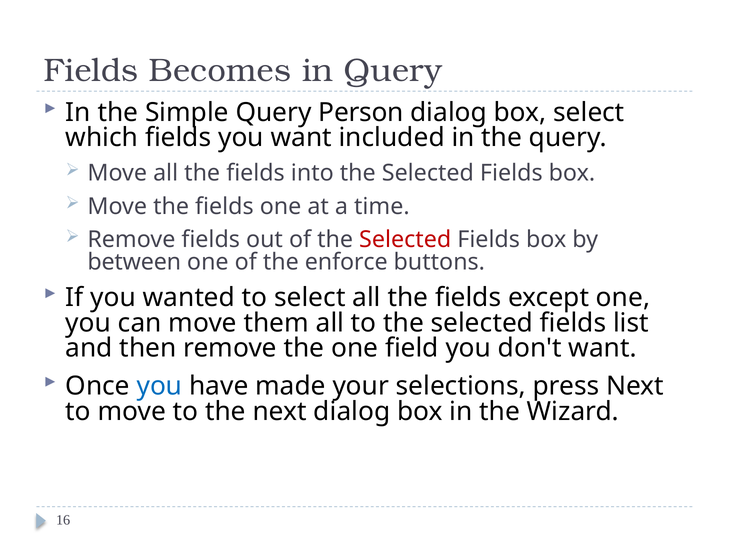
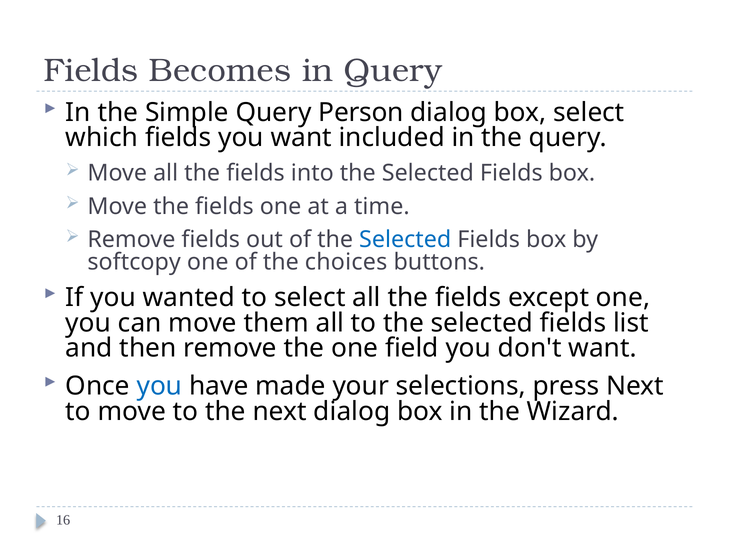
Selected colour: red -> blue (405, 240)
between: between -> softcopy (134, 262)
enforce: enforce -> choices (346, 262)
